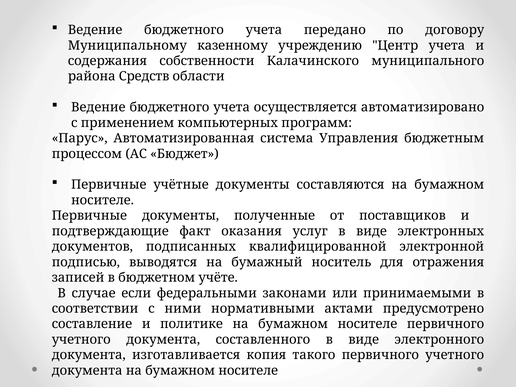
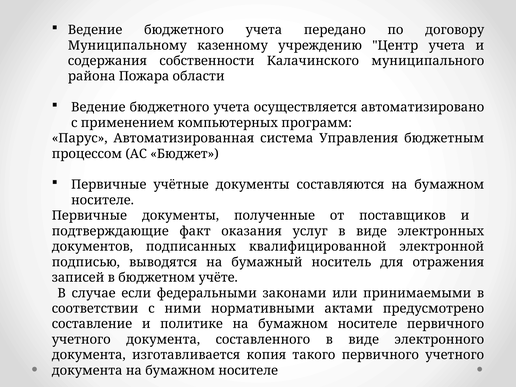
Средств: Средств -> Пожара (144, 76)
